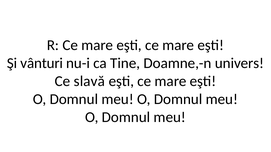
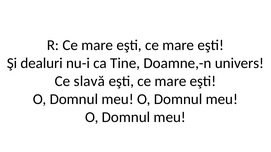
vânturi: vânturi -> dealuri (42, 63)
